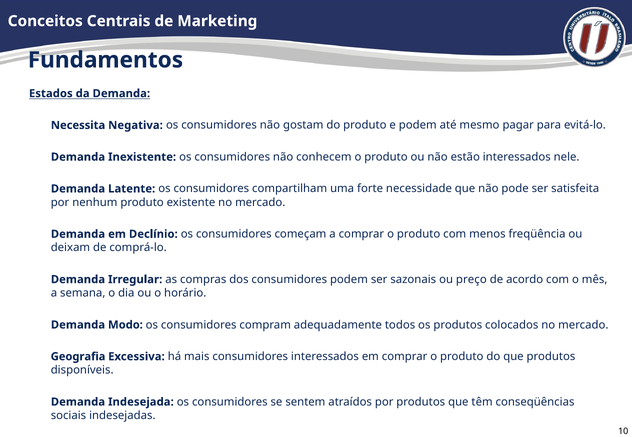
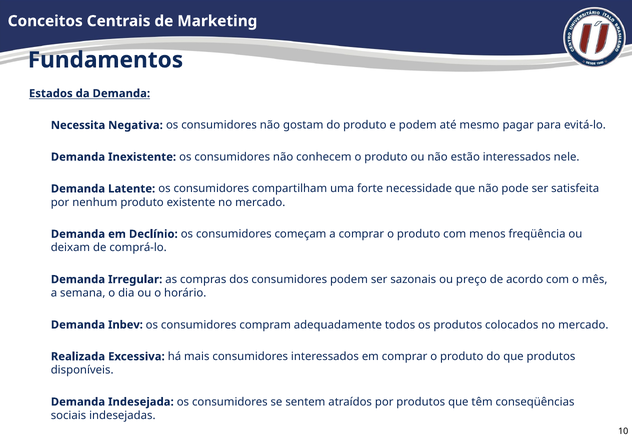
Modo: Modo -> Inbev (125, 325)
Geografia: Geografia -> Realizada (78, 357)
